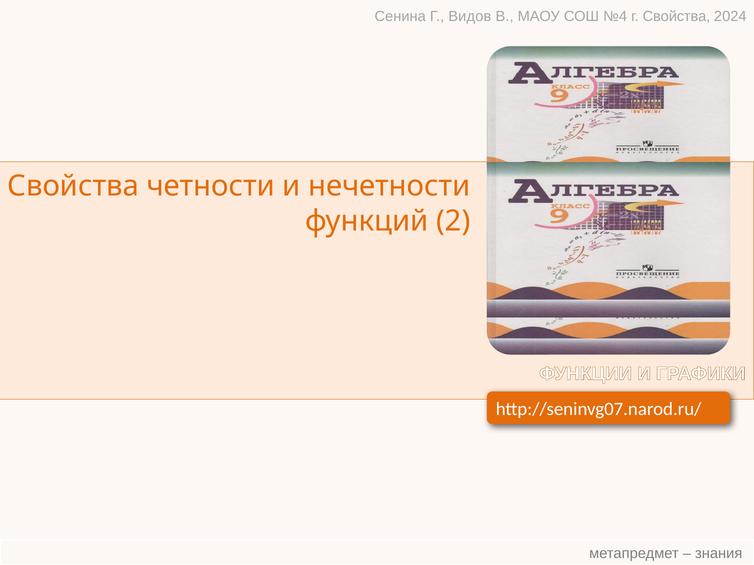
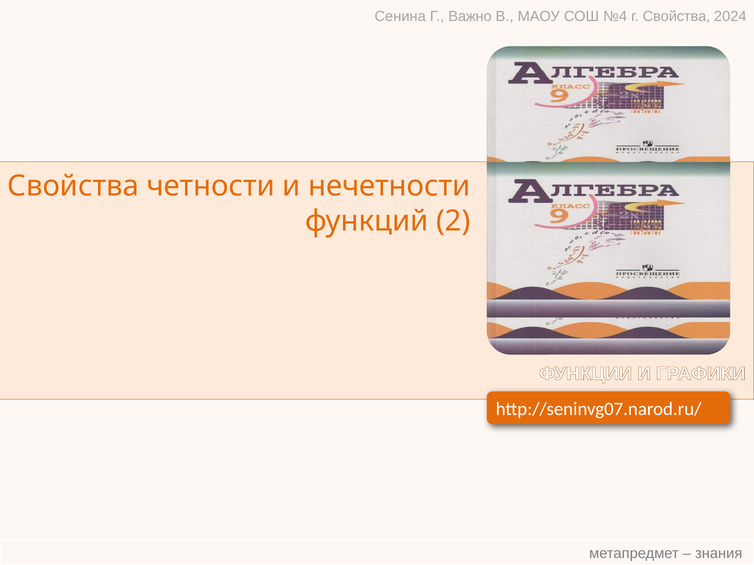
Видов: Видов -> Важно (470, 17)
